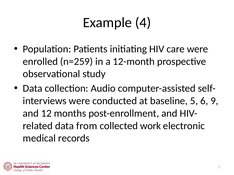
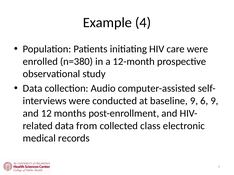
n=259: n=259 -> n=380 (77, 62)
baseline 5: 5 -> 9 (194, 101)
work: work -> class (150, 126)
